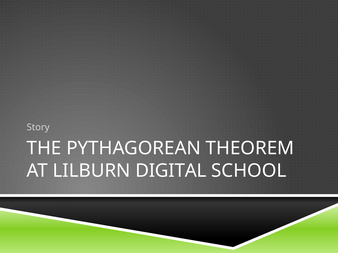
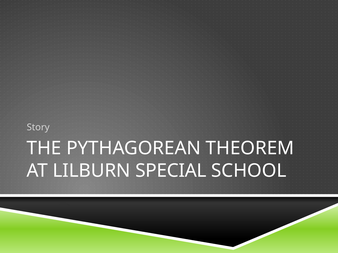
DIGITAL: DIGITAL -> SPECIAL (171, 171)
